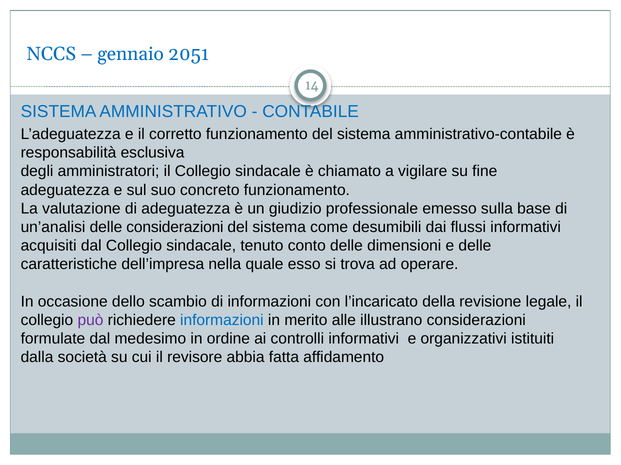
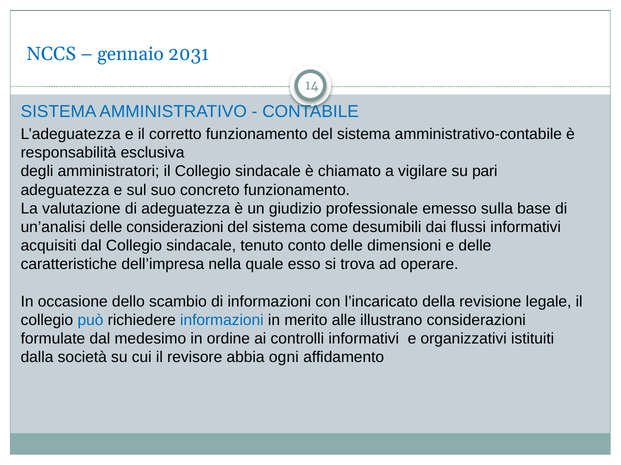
2051: 2051 -> 2031 (189, 54)
fine: fine -> pari (485, 172)
può colour: purple -> blue (90, 321)
fatta: fatta -> ogni (284, 358)
